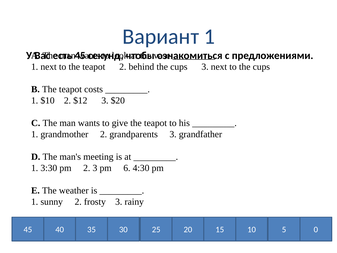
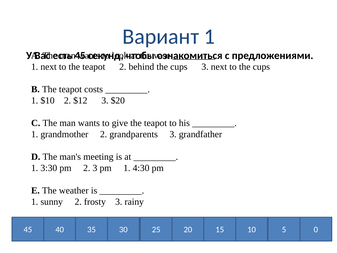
pm 6: 6 -> 1 (127, 168)
